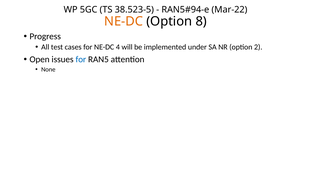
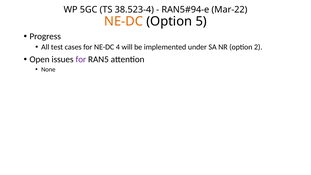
38.523-5: 38.523-5 -> 38.523-4 (134, 10)
8: 8 -> 5 (201, 21)
for colour: blue -> purple (81, 59)
